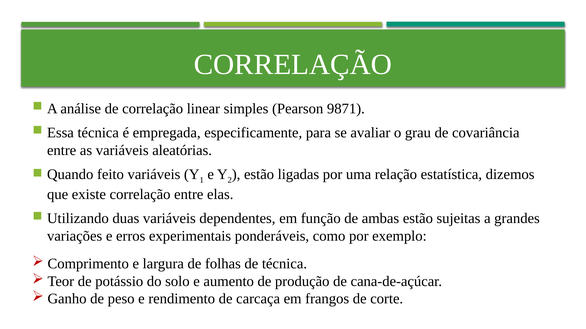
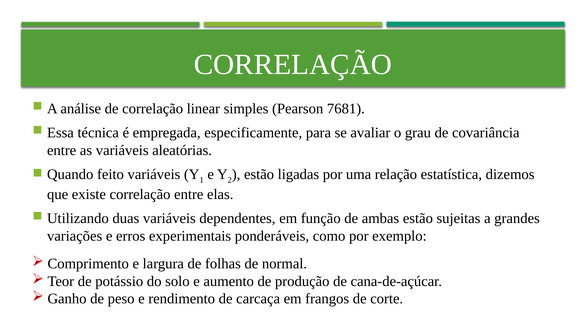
9871: 9871 -> 7681 (346, 109)
de técnica: técnica -> normal (284, 264)
